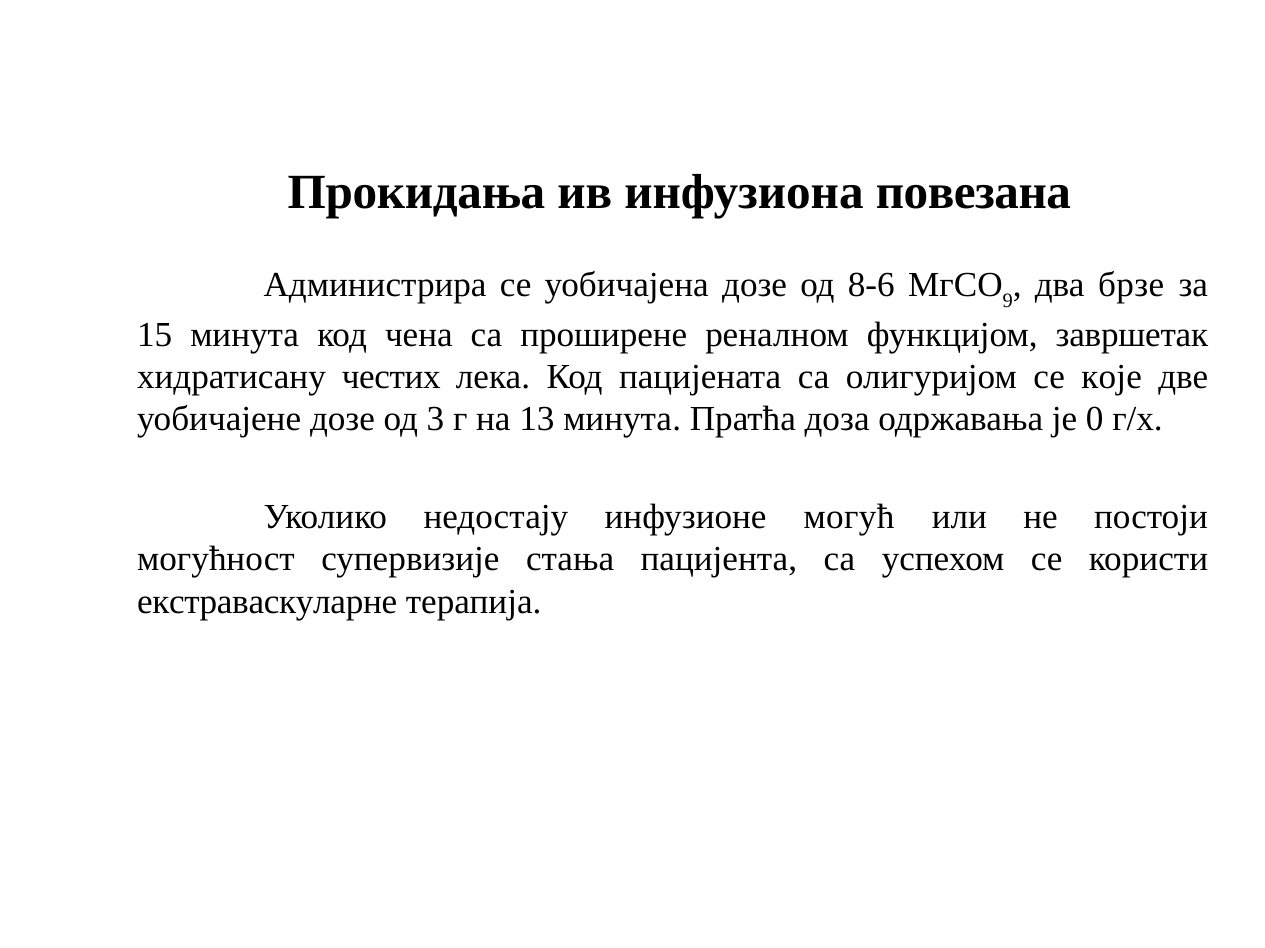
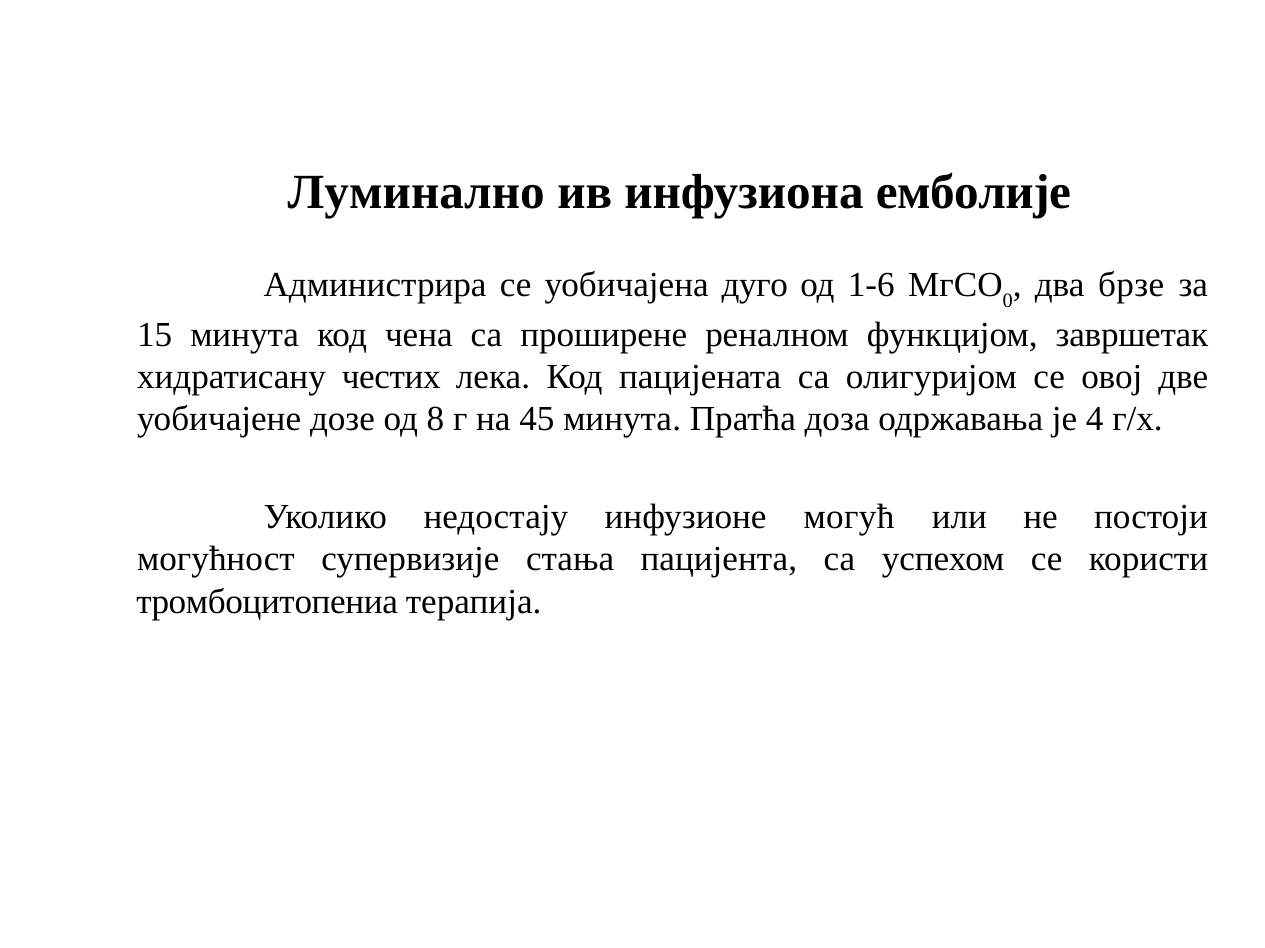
Прокидања: Прокидања -> Луминално (416, 192)
повезана: повезана -> емболије (973, 192)
уобичајена дозе: дозе -> дуго (755, 285)
8-6: 8-6 -> 1-6 (871, 285)
9: 9 -> 0 (1008, 301)
које: које -> овој (1112, 377)
3: 3 -> 8 (435, 419)
13: 13 -> 45 (537, 419)
0: 0 -> 4 (1095, 419)
екстраваскуларне: екстраваскуларне -> тромбоцитопениа (267, 602)
